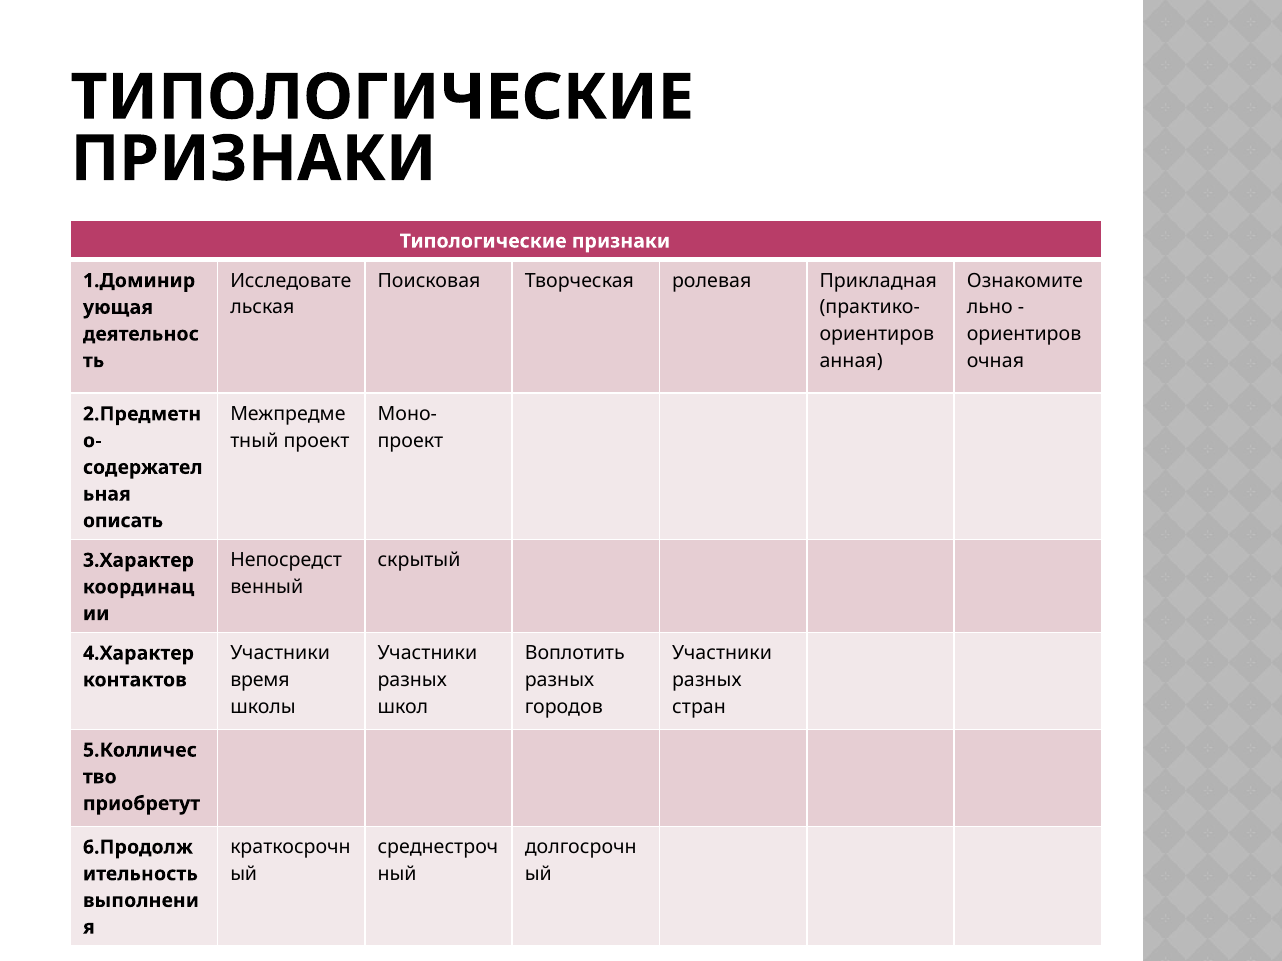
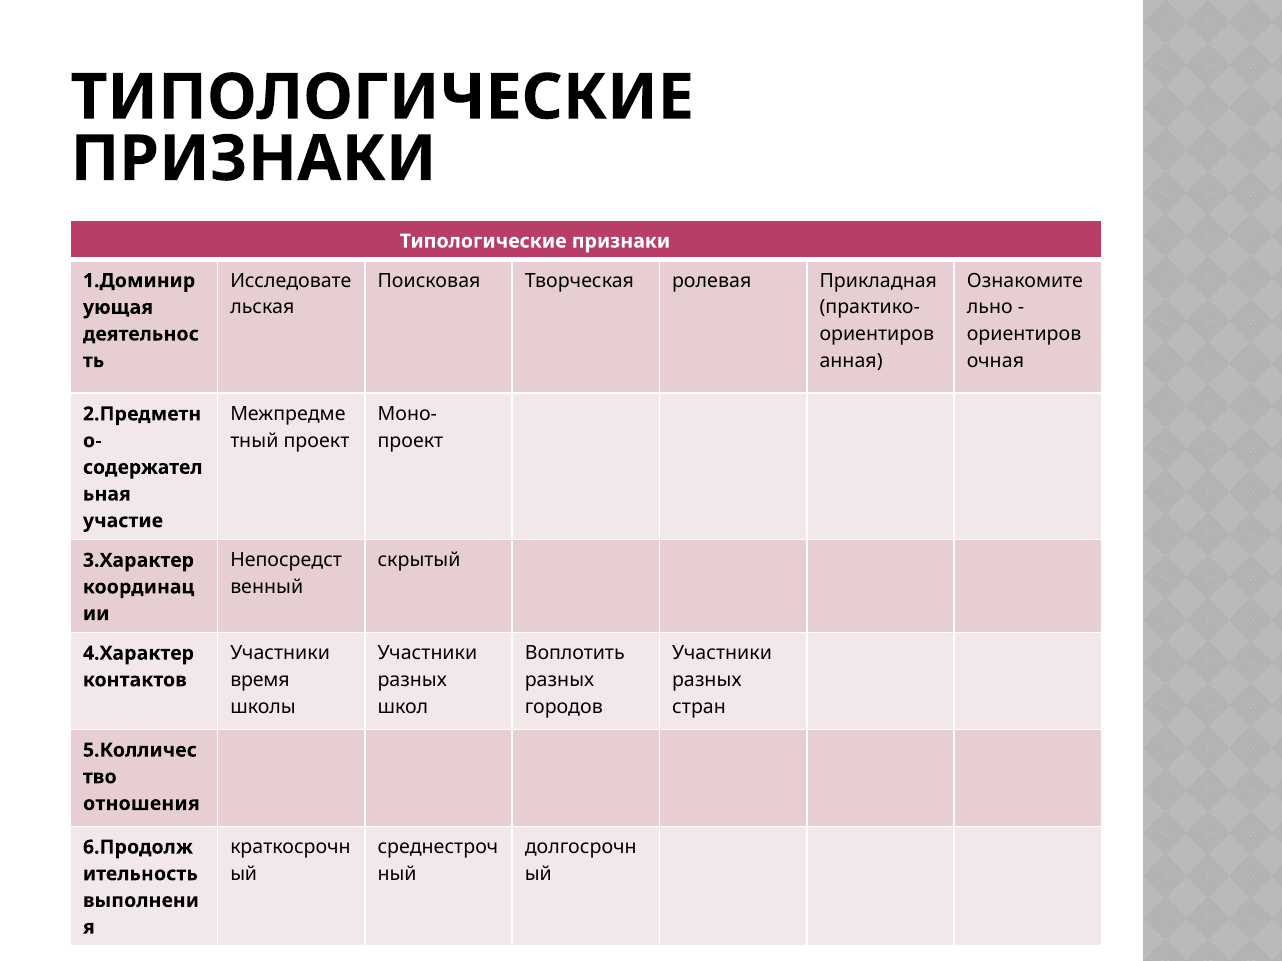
описать: описать -> участие (123, 521)
приобретут: приобретут -> отношения (141, 804)
